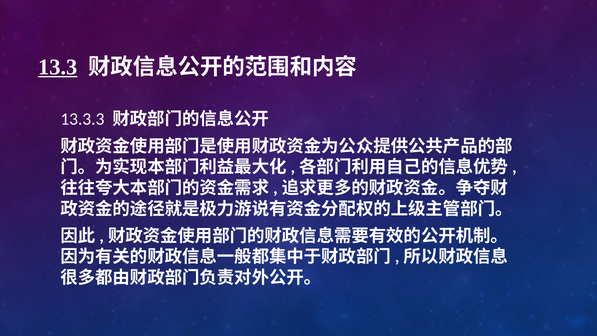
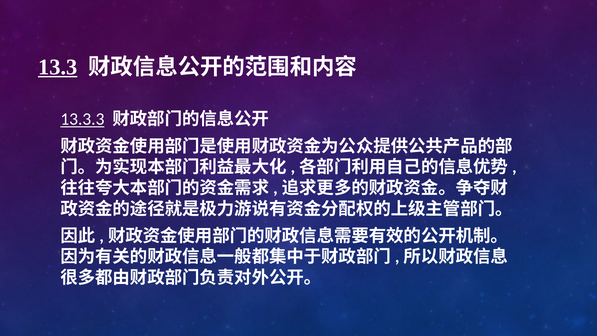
13.3.3 underline: none -> present (82, 119)
